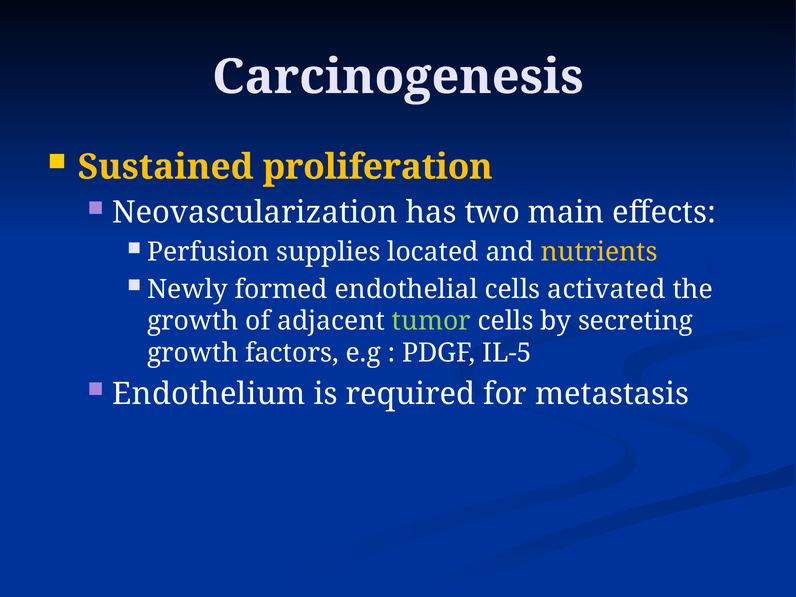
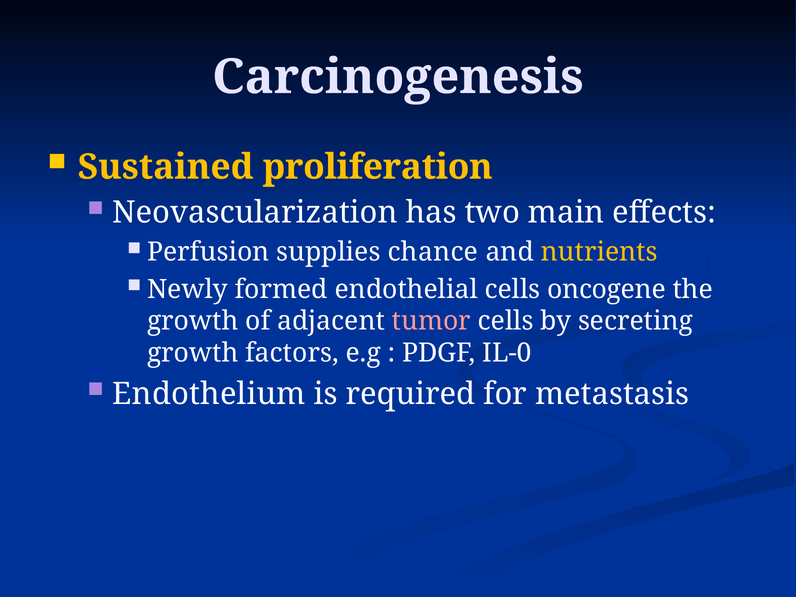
located: located -> chance (433, 252)
activated: activated -> oncogene (607, 289)
tumor colour: light green -> pink (431, 321)
IL-5: IL-5 -> IL-0 (507, 353)
